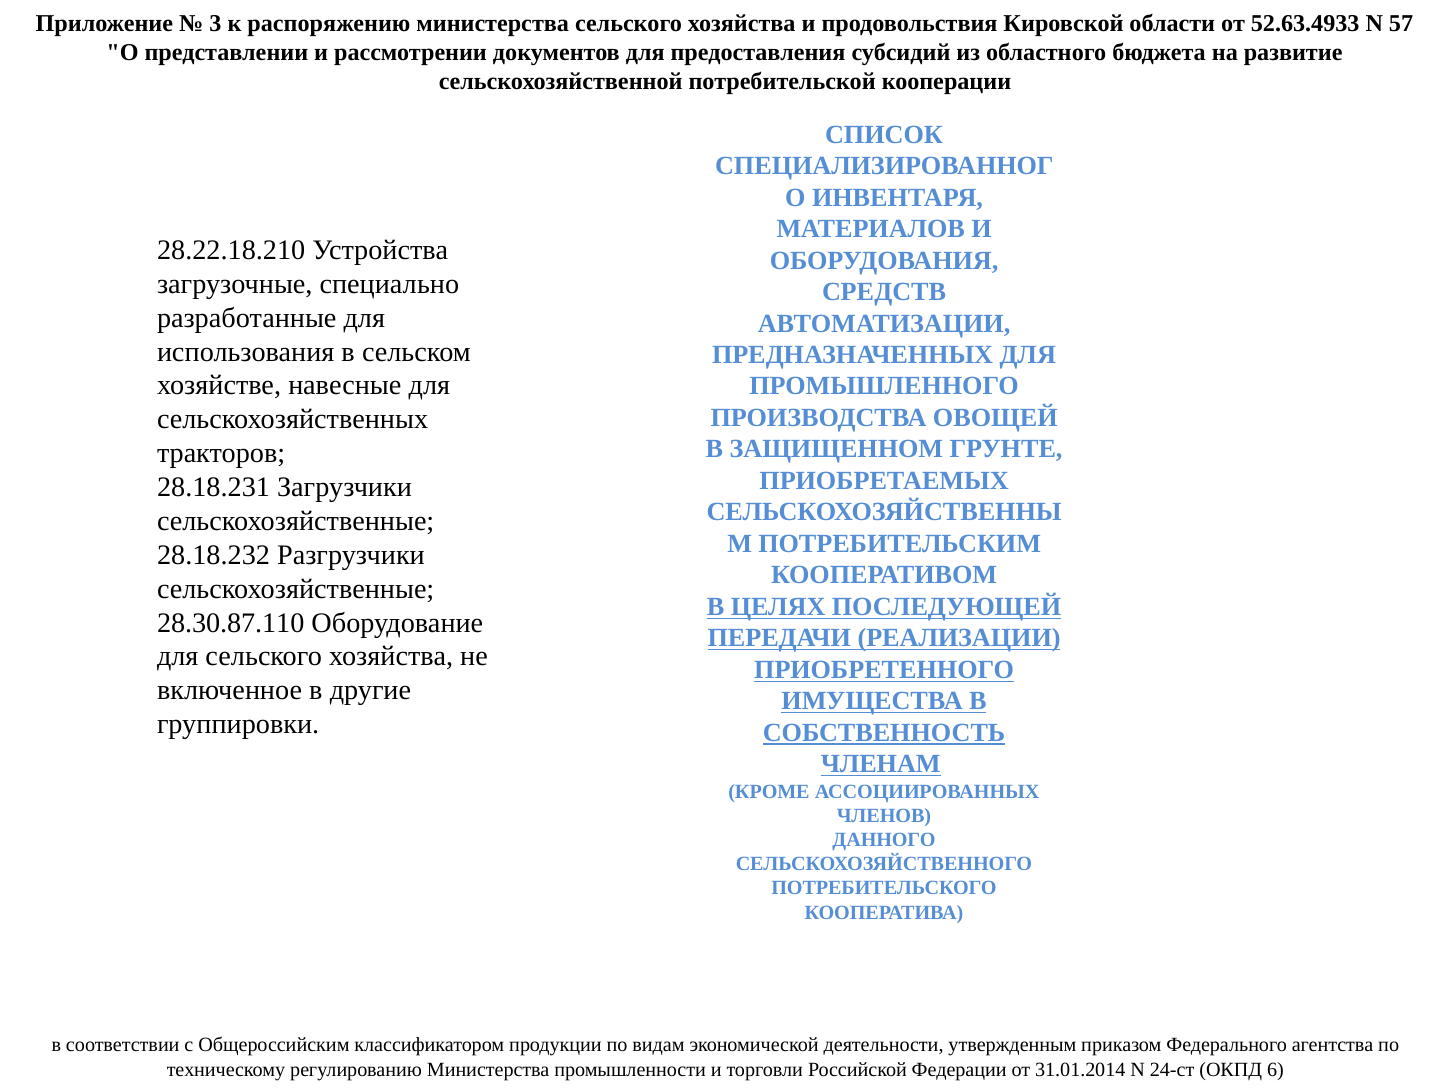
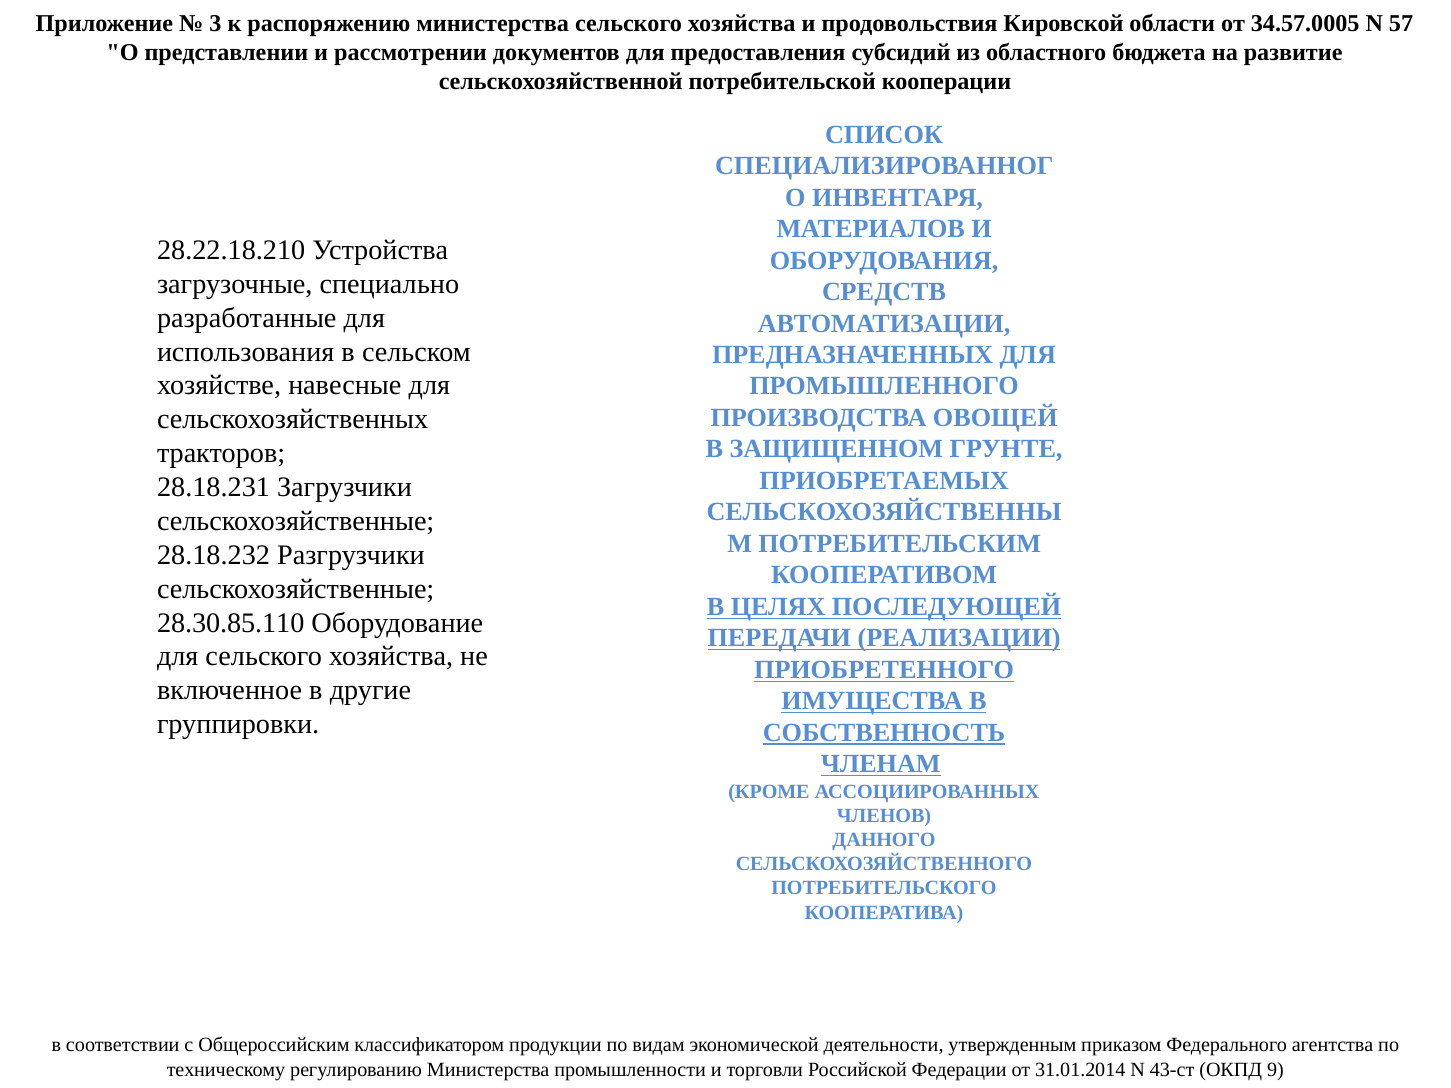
52.63.4933: 52.63.4933 -> 34.57.0005 (1305, 23)
28.30.87.110: 28.30.87.110 -> 28.30.85.110 (231, 623)
24-ст: 24-ст -> 43-ст (1172, 1070)
6: 6 -> 9 (1276, 1070)
